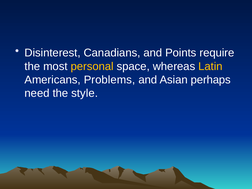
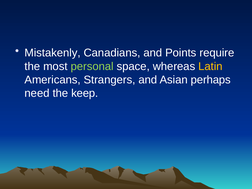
Disinterest: Disinterest -> Mistakenly (53, 53)
personal colour: yellow -> light green (92, 66)
Problems: Problems -> Strangers (110, 80)
style: style -> keep (85, 93)
